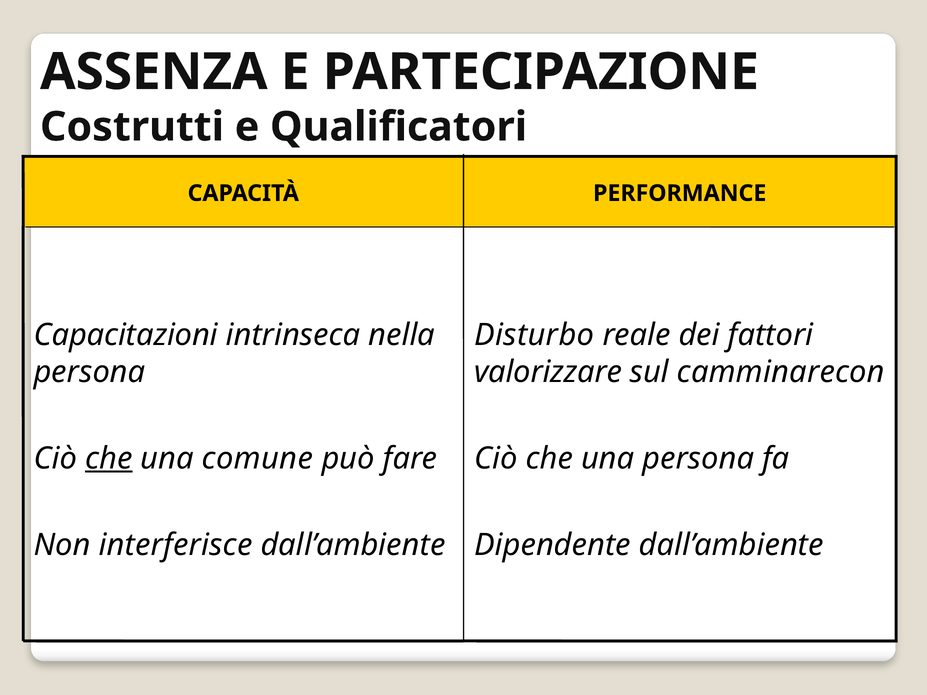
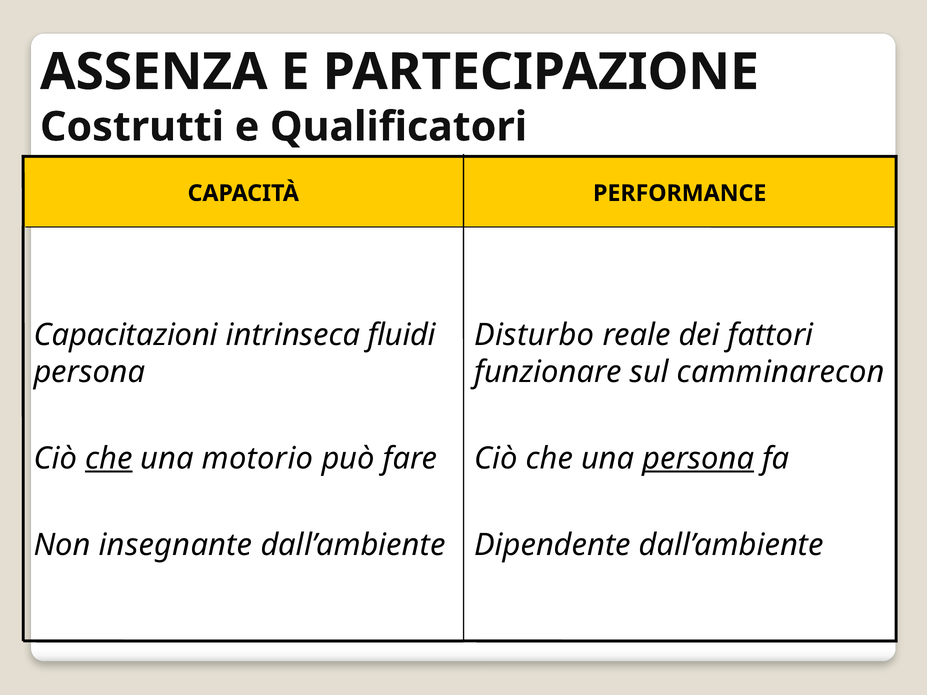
nella: nella -> fluidi (402, 335)
valorizzare: valorizzare -> funzionare (548, 372)
comune: comune -> motorio (257, 459)
persona underline: none -> present (698, 459)
interferisce: interferisce -> insegnante (176, 545)
